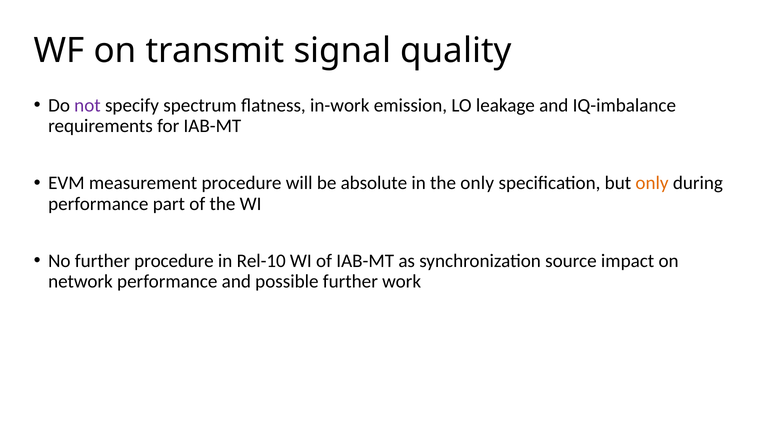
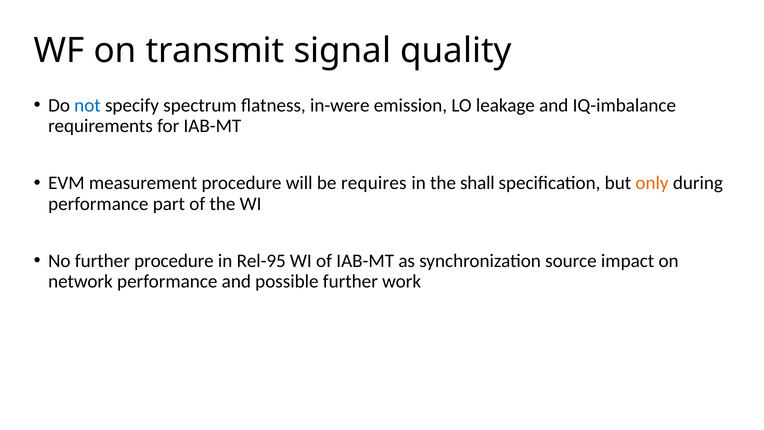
not colour: purple -> blue (87, 105)
in-work: in-work -> in-were (340, 105)
absolute: absolute -> requires (374, 183)
the only: only -> shall (477, 183)
Rel-10: Rel-10 -> Rel-95 (261, 261)
